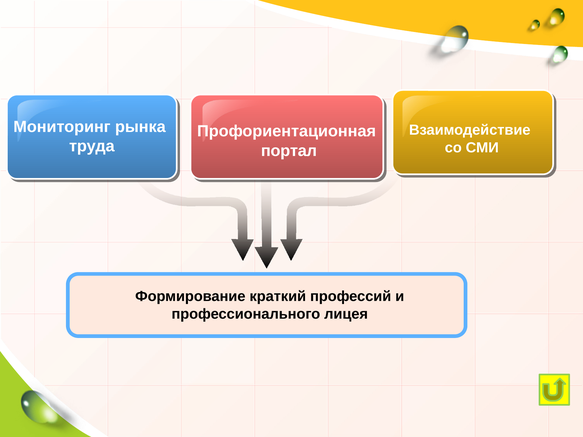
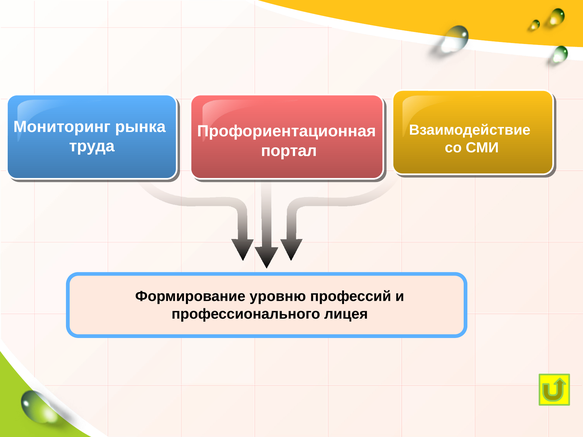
краткий: краткий -> уровню (278, 297)
